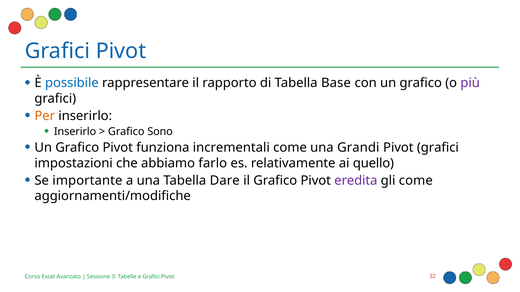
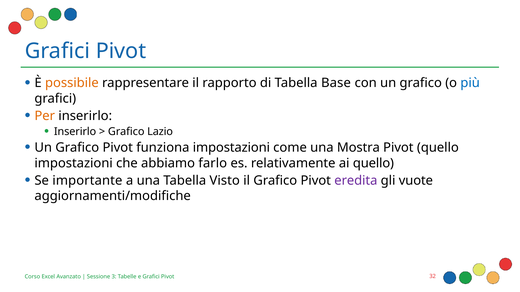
possibile colour: blue -> orange (72, 83)
più colour: purple -> blue (470, 83)
Sono: Sono -> Lazio (160, 132)
funziona incrementali: incrementali -> impostazioni (231, 148)
Grandi: Grandi -> Mostra (358, 148)
Pivot grafici: grafici -> quello (438, 148)
Dare: Dare -> Visto (225, 181)
gli come: come -> vuote (416, 181)
